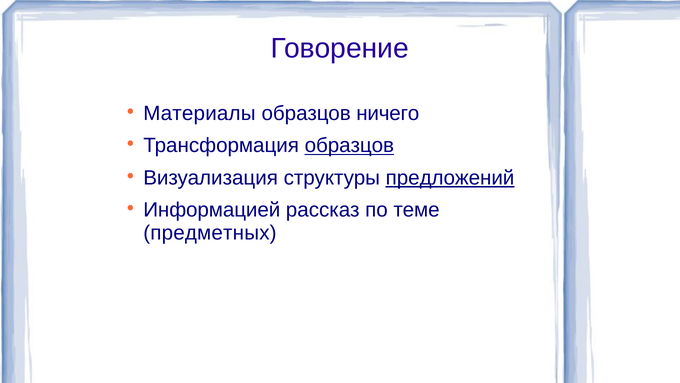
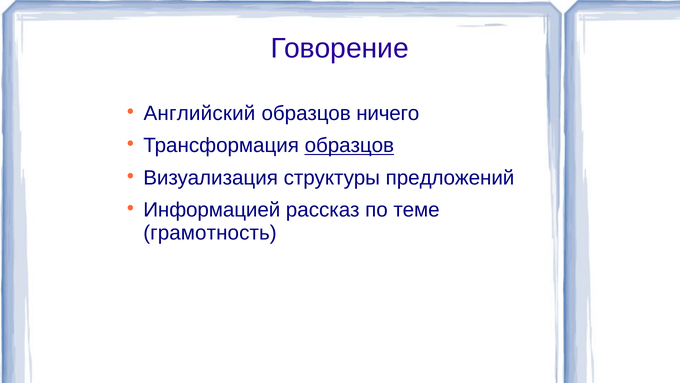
Материалы: Материалы -> Английский (199, 113)
предложений underline: present -> none (450, 178)
предметных: предметных -> грамотность (210, 233)
